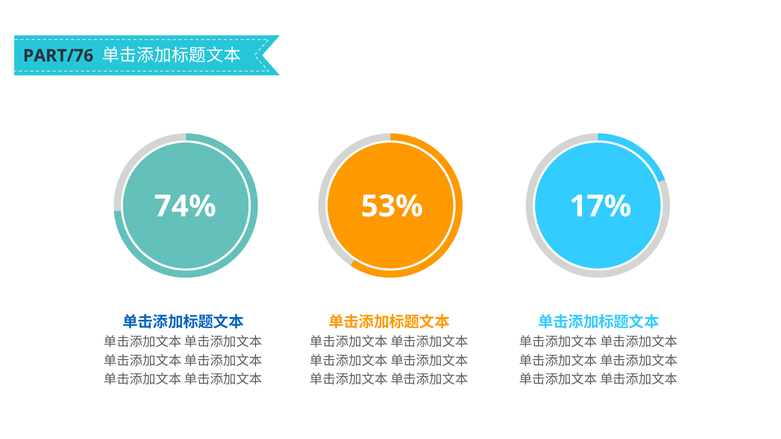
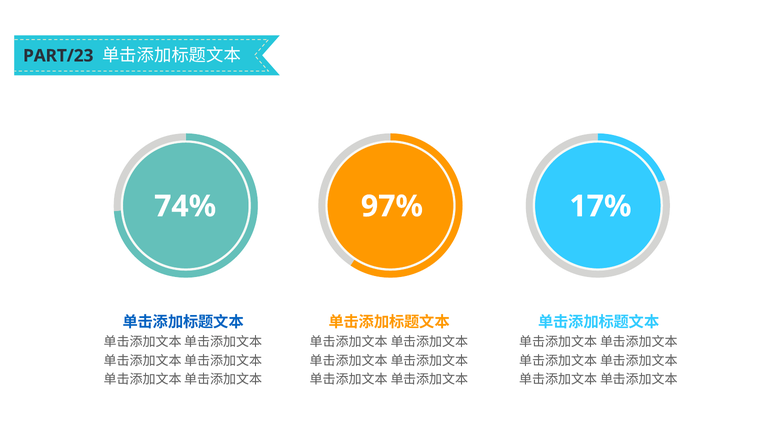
PART/76: PART/76 -> PART/23 (58, 56)
53%: 53% -> 97% (392, 206)
